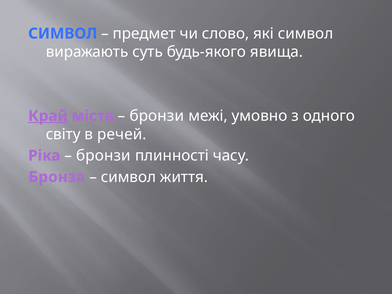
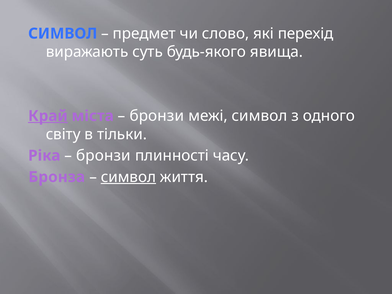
які символ: символ -> перехід (306, 34)
межі умовно: умовно -> символ (260, 116)
речей: речей -> тільки (122, 134)
символ underline: none -> present (128, 177)
